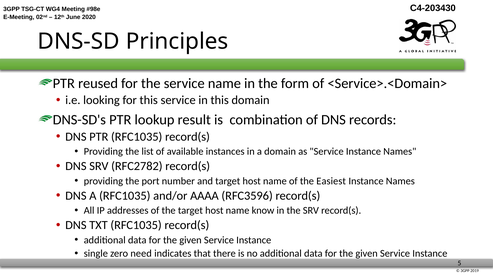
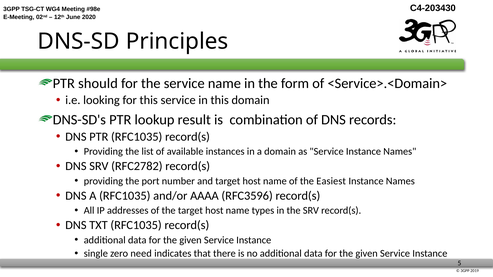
reused: reused -> should (98, 83)
know: know -> types (263, 211)
